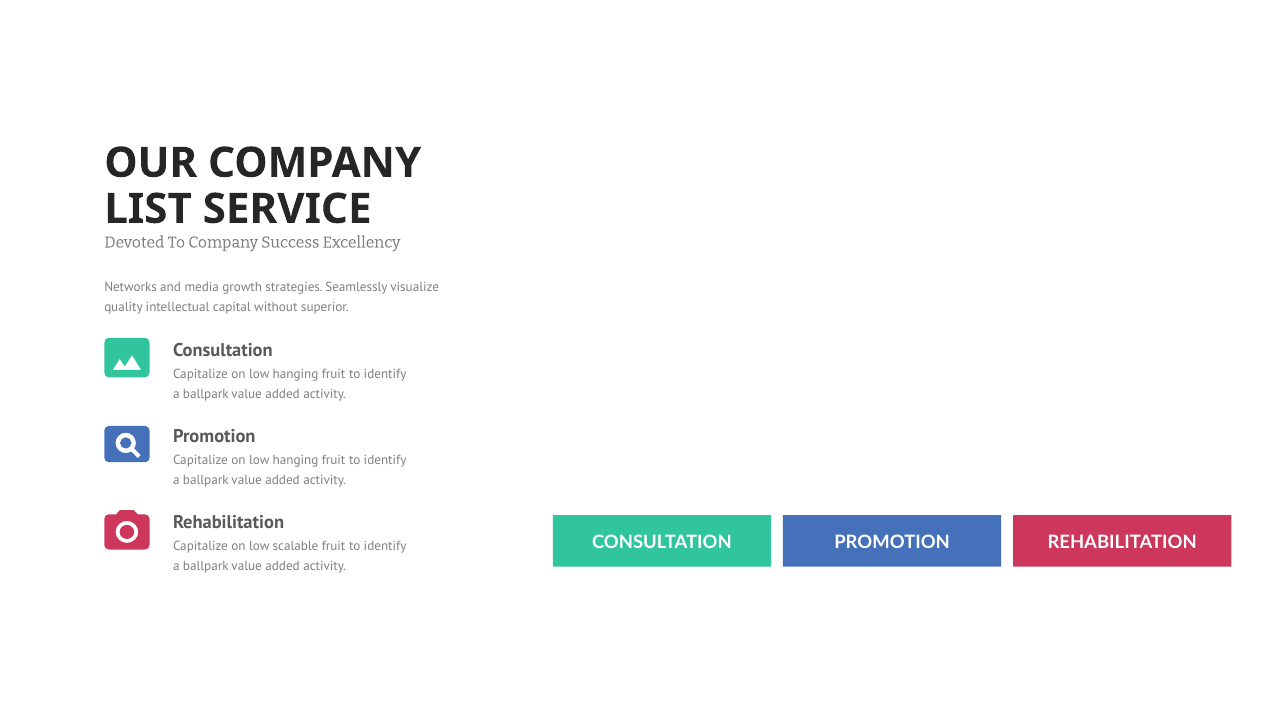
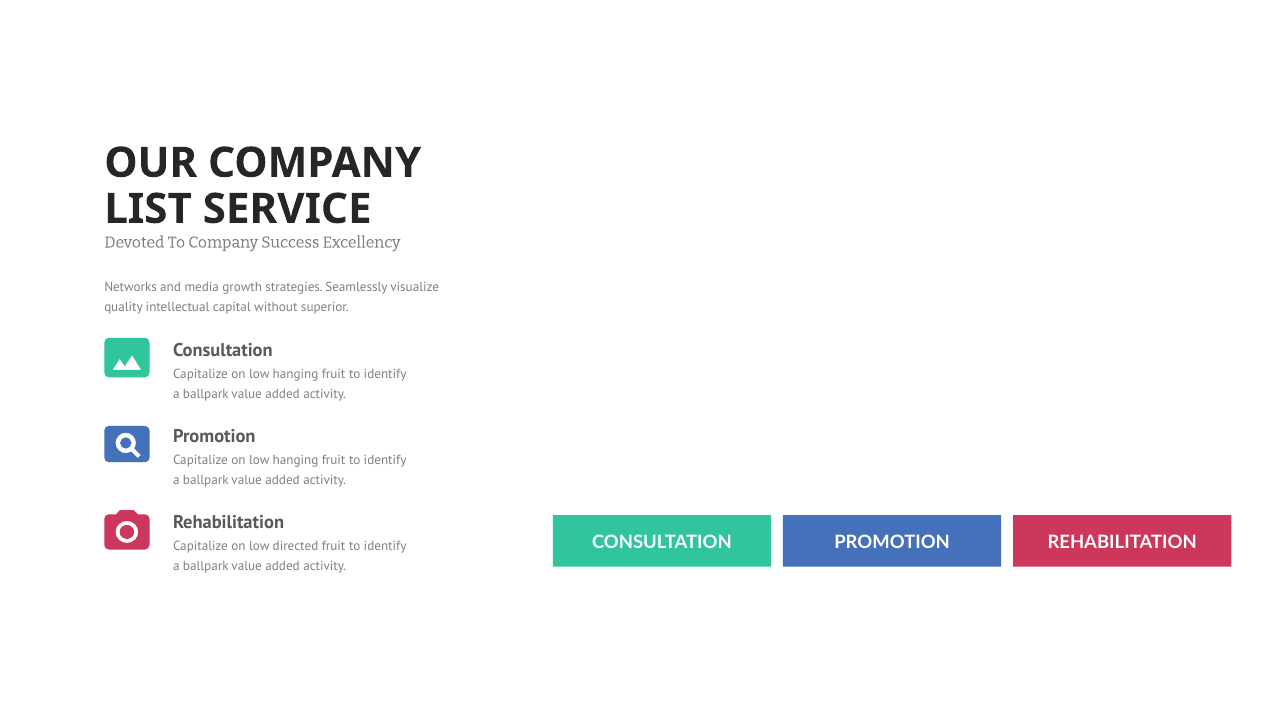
scalable: scalable -> directed (296, 547)
